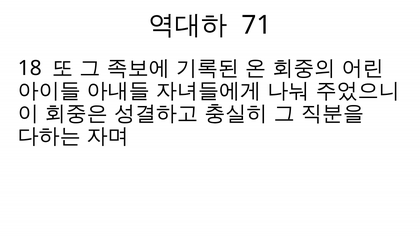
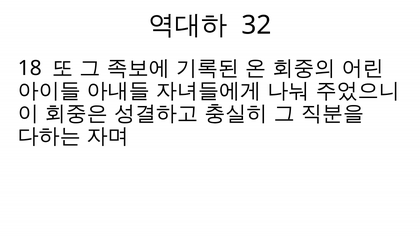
71: 71 -> 32 (256, 25)
